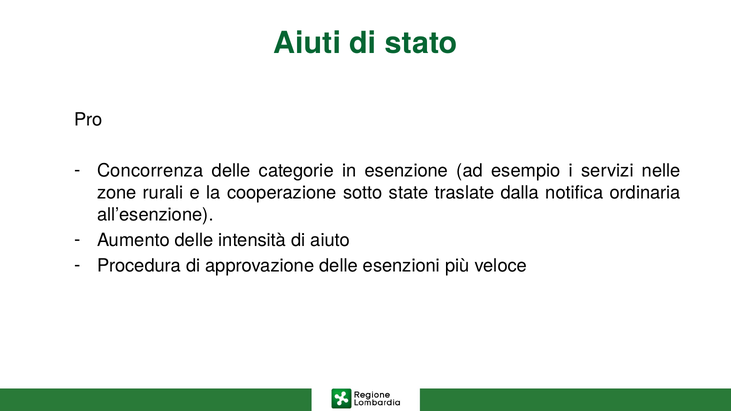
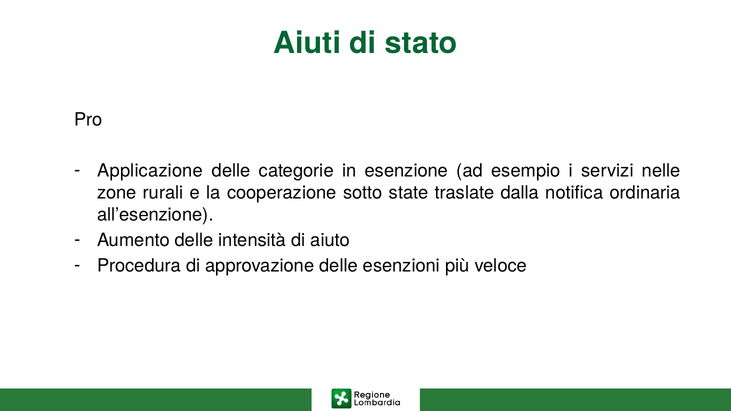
Concorrenza: Concorrenza -> Applicazione (150, 171)
